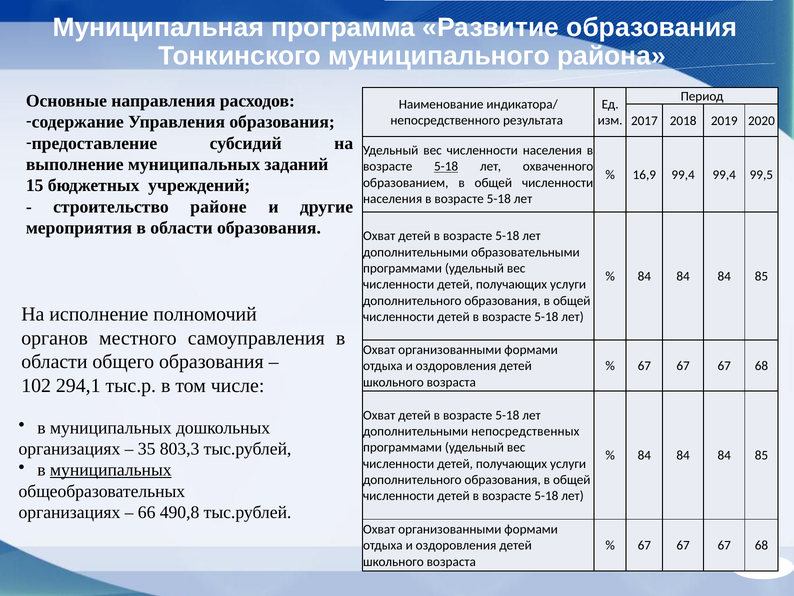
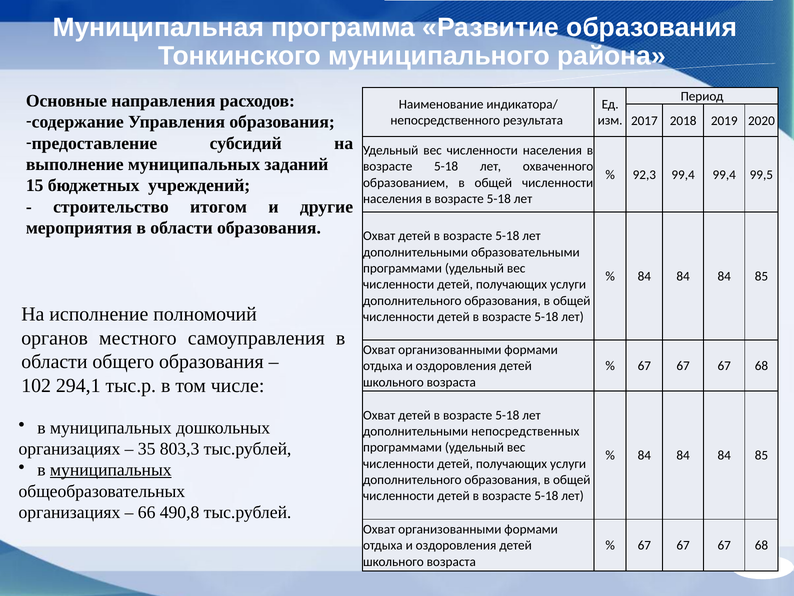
5-18 underline: present -> none (446, 166)
16,9: 16,9 -> 92,3 (644, 175)
районе: районе -> итогом (218, 207)
